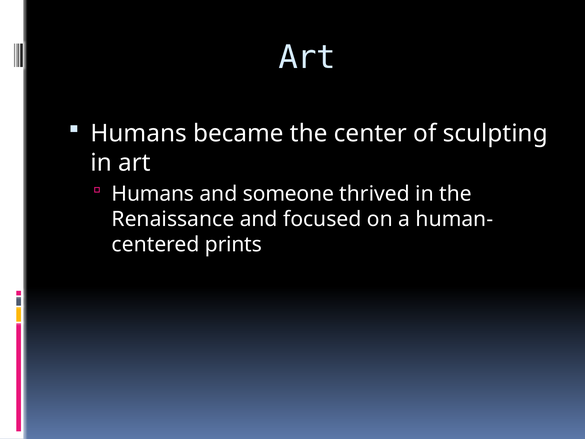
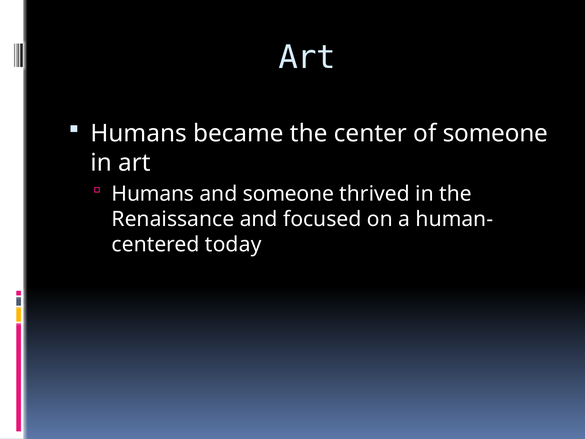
of sculpting: sculpting -> someone (495, 133)
prints: prints -> today (233, 245)
